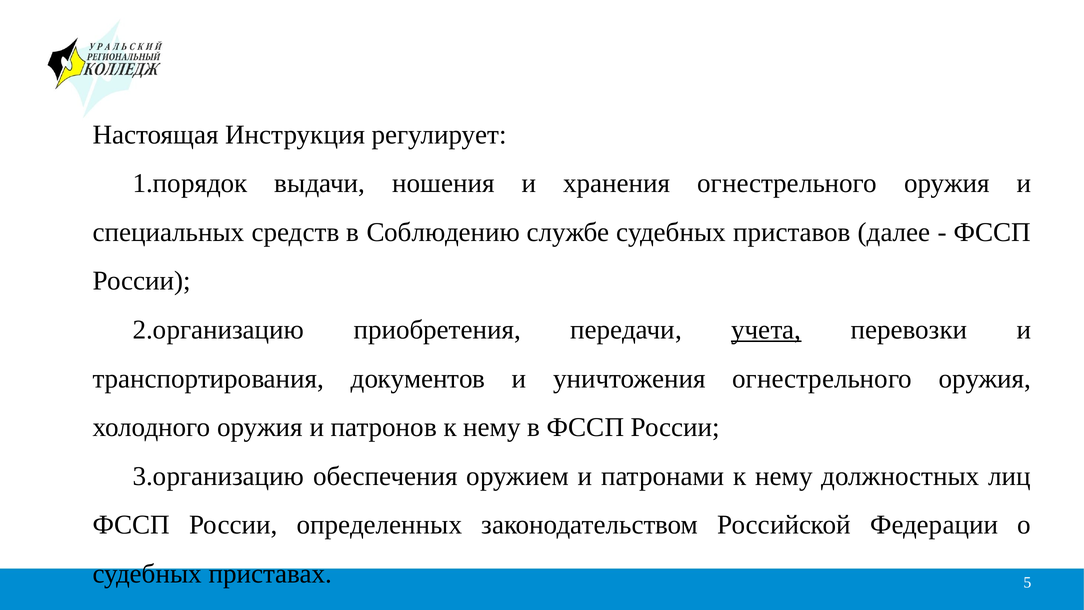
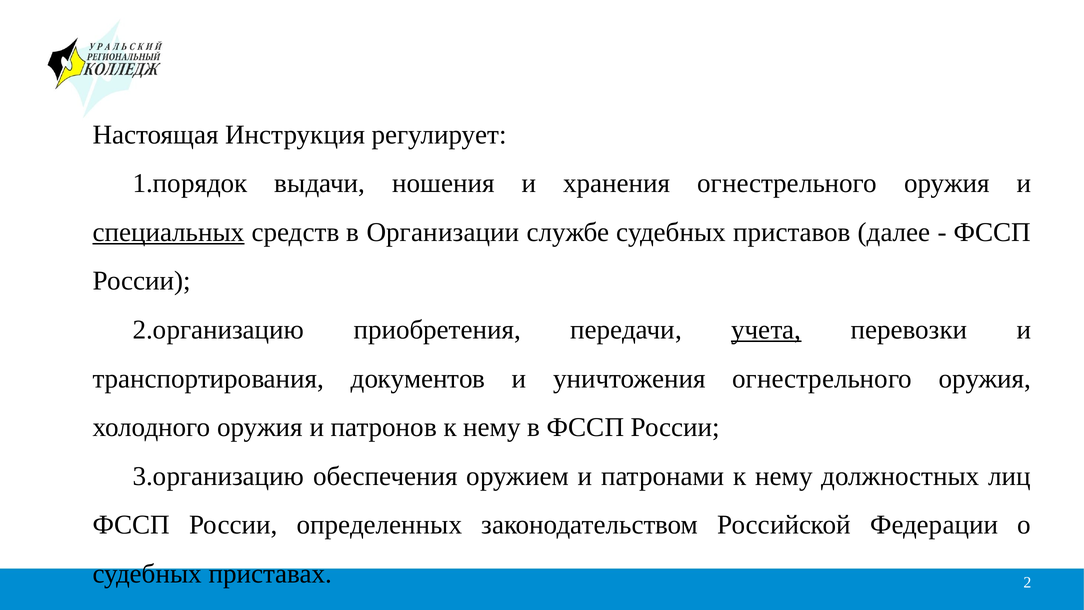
специальных underline: none -> present (169, 232)
Соблюдению: Соблюдению -> Организации (443, 232)
5: 5 -> 2 (1027, 582)
